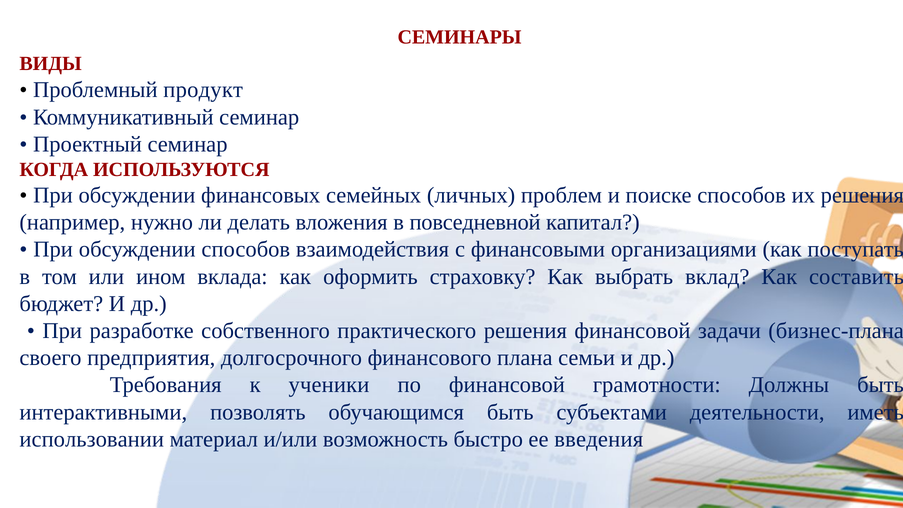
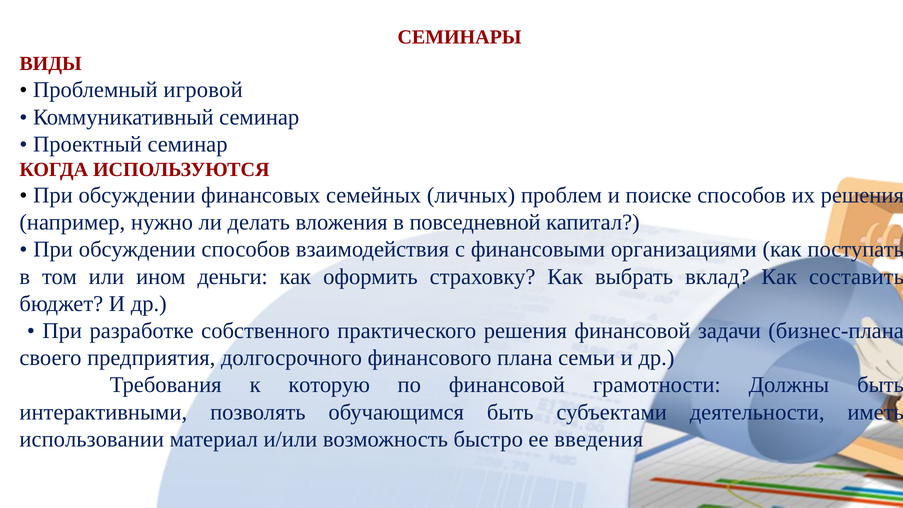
продукт: продукт -> игровой (203, 90)
вклада: вклада -> деньги (233, 277)
ученики: ученики -> которую (329, 385)
